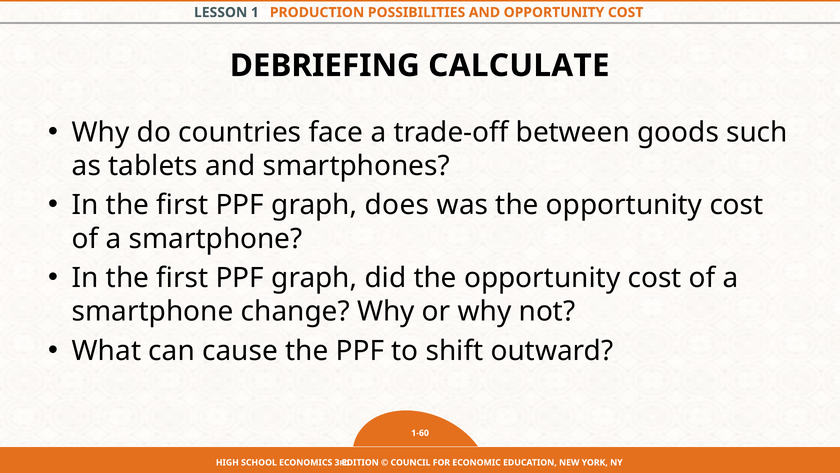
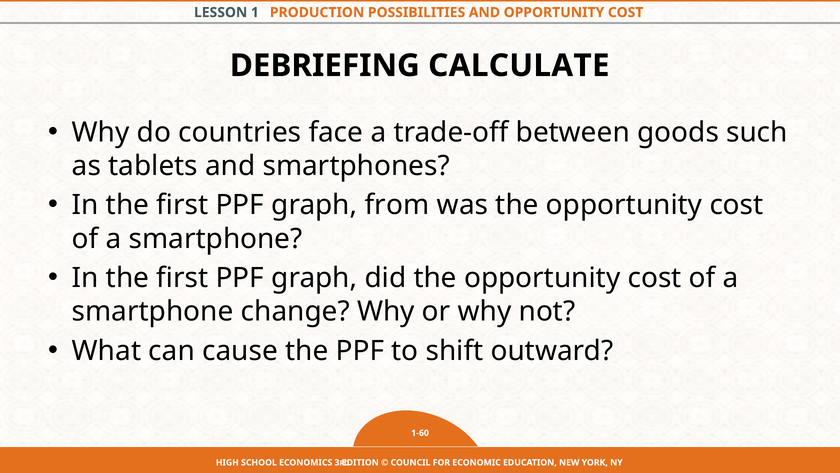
does: does -> from (397, 205)
